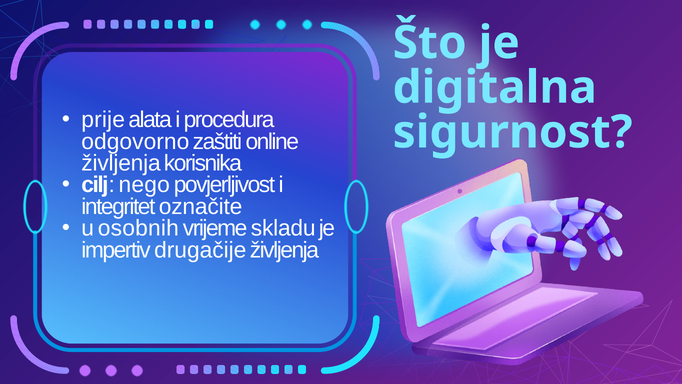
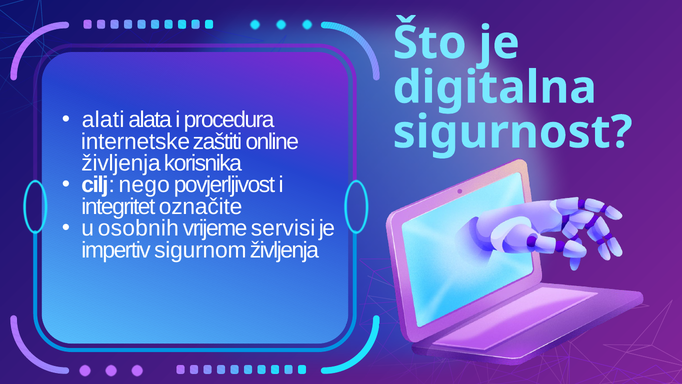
prije: prije -> alati (103, 120)
odgovorno: odgovorno -> internetske (135, 141)
skladu: skladu -> servisi (283, 228)
drugačije: drugačije -> sigurnom (200, 250)
